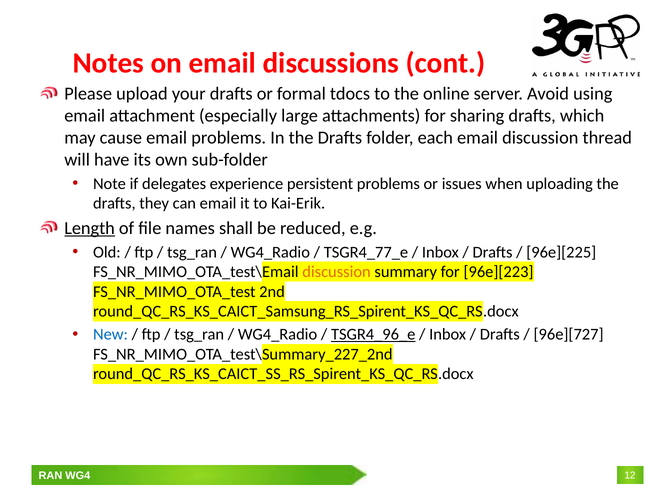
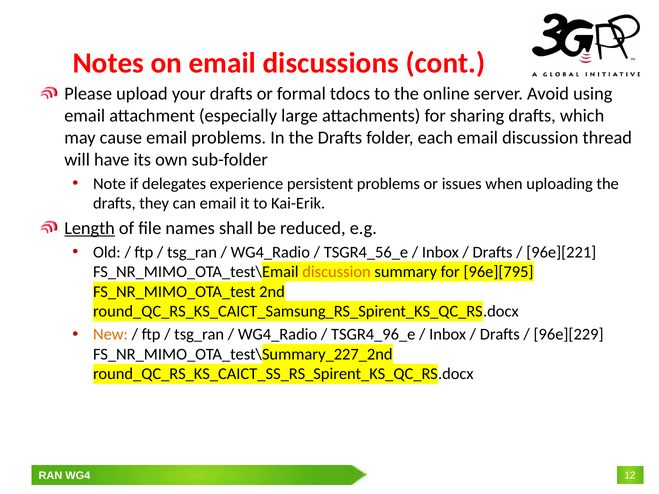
TSGR4_77_e: TSGR4_77_e -> TSGR4_56_e (366, 252)
96e][225: 96e][225 -> 96e][221 (561, 252)
96e][223: 96e][223 -> 96e][795 (499, 272)
New colour: blue -> orange (111, 335)
TSGR4_96_e underline: present -> none (373, 335)
96e][727: 96e][727 -> 96e][229 (569, 335)
